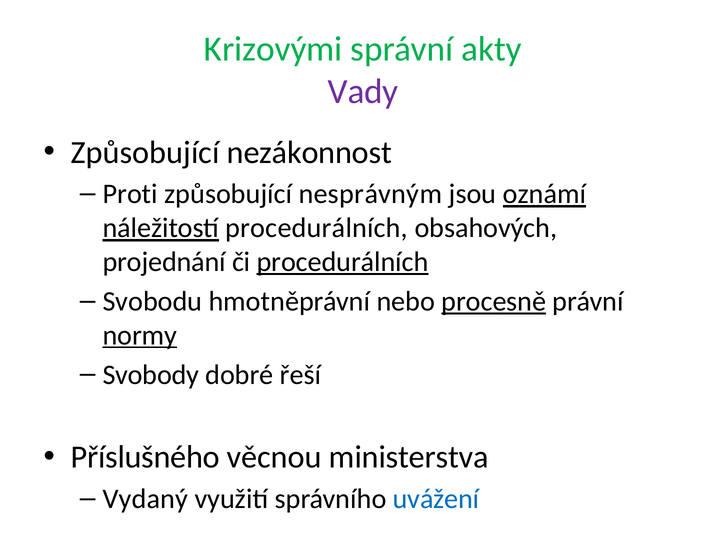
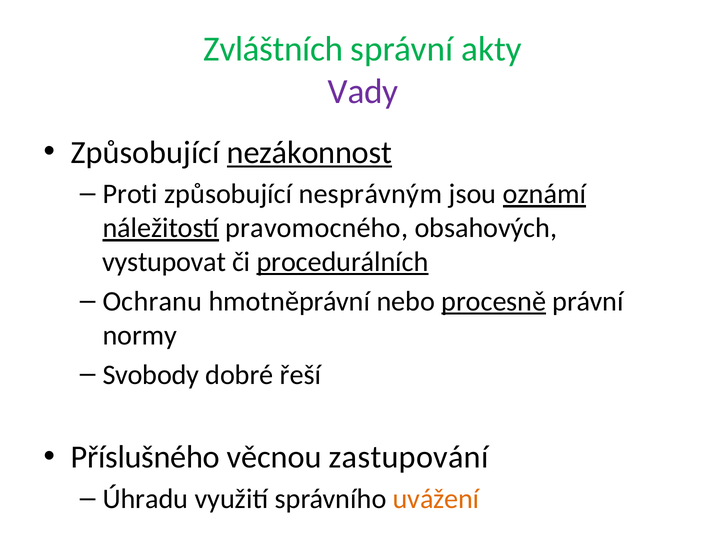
Krizovými: Krizovými -> Zvláštních (273, 49)
nezákonnost underline: none -> present (309, 152)
náležitostí procedurálních: procedurálních -> pravomocného (317, 228)
projednání: projednání -> vystupovat (164, 262)
Svobodu: Svobodu -> Ochranu (152, 301)
normy underline: present -> none (140, 335)
ministerstva: ministerstva -> zastupování (409, 457)
Vydaný: Vydaný -> Úhradu (145, 499)
uvážení colour: blue -> orange (436, 499)
